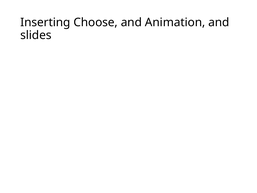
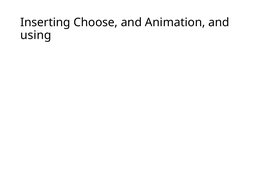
slides: slides -> using (36, 35)
